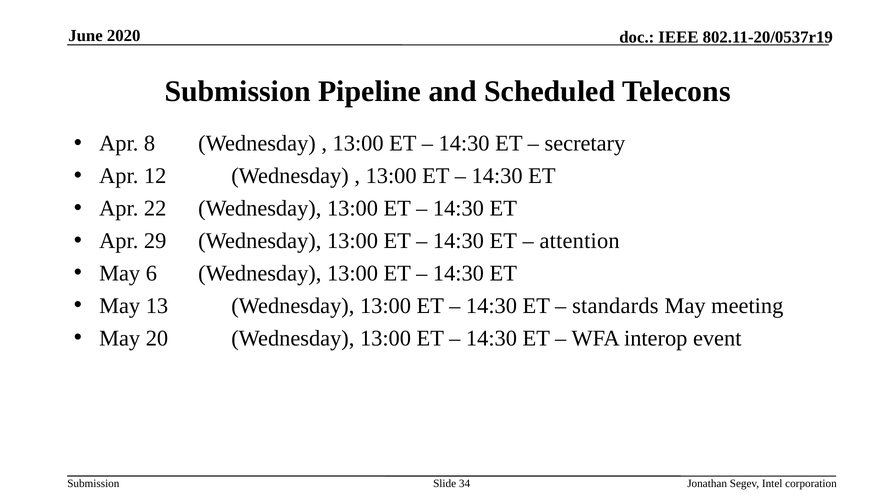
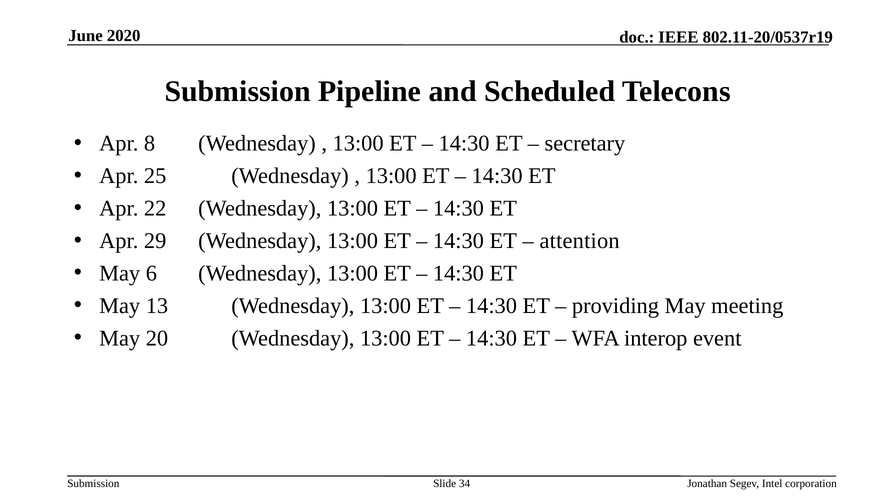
12: 12 -> 25 (155, 176)
standards: standards -> providing (615, 306)
